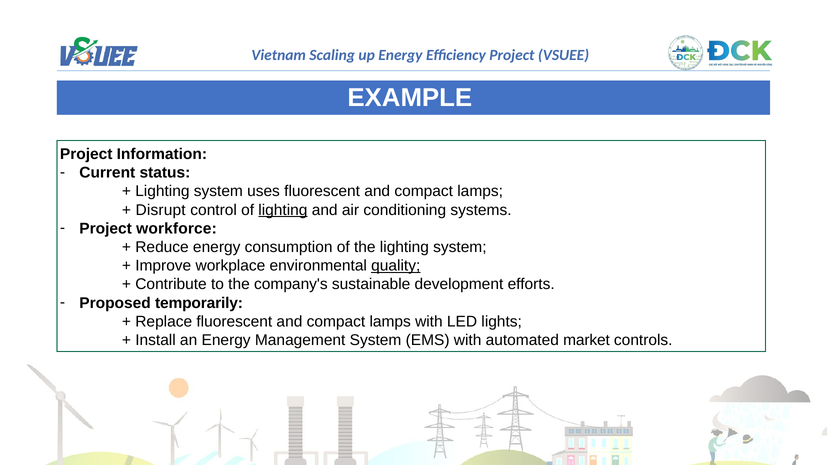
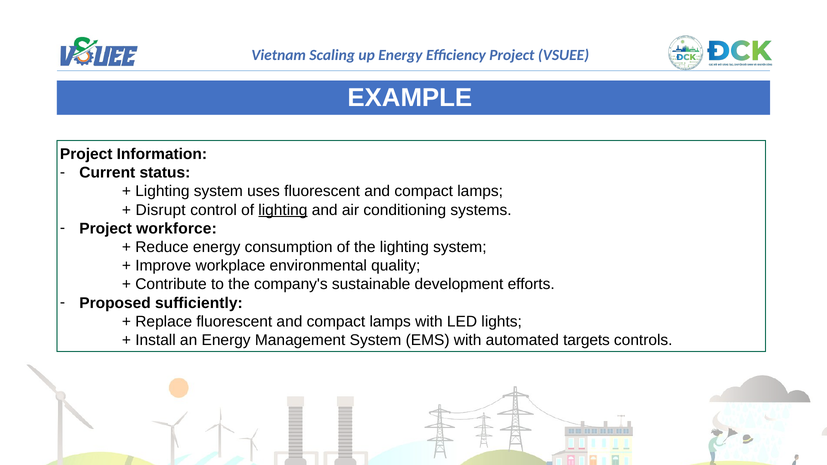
quality underline: present -> none (396, 266)
temporarily: temporarily -> sufficiently (199, 303)
market: market -> targets (586, 340)
